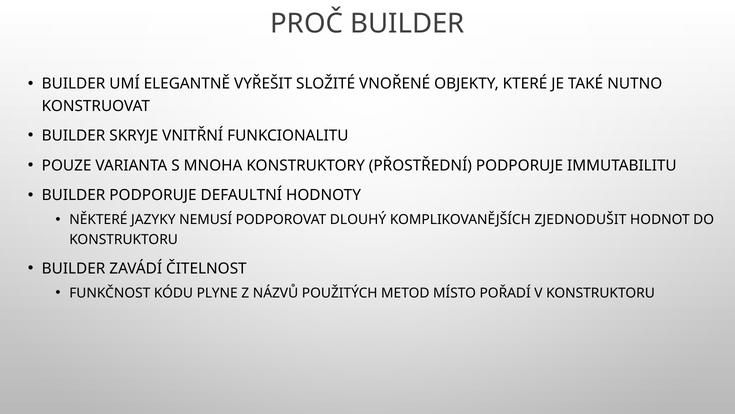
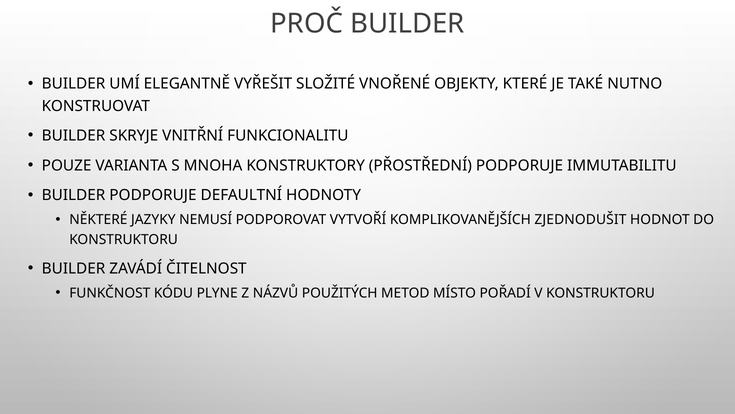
DLOUHÝ: DLOUHÝ -> VYTVOŘÍ (358, 220)
